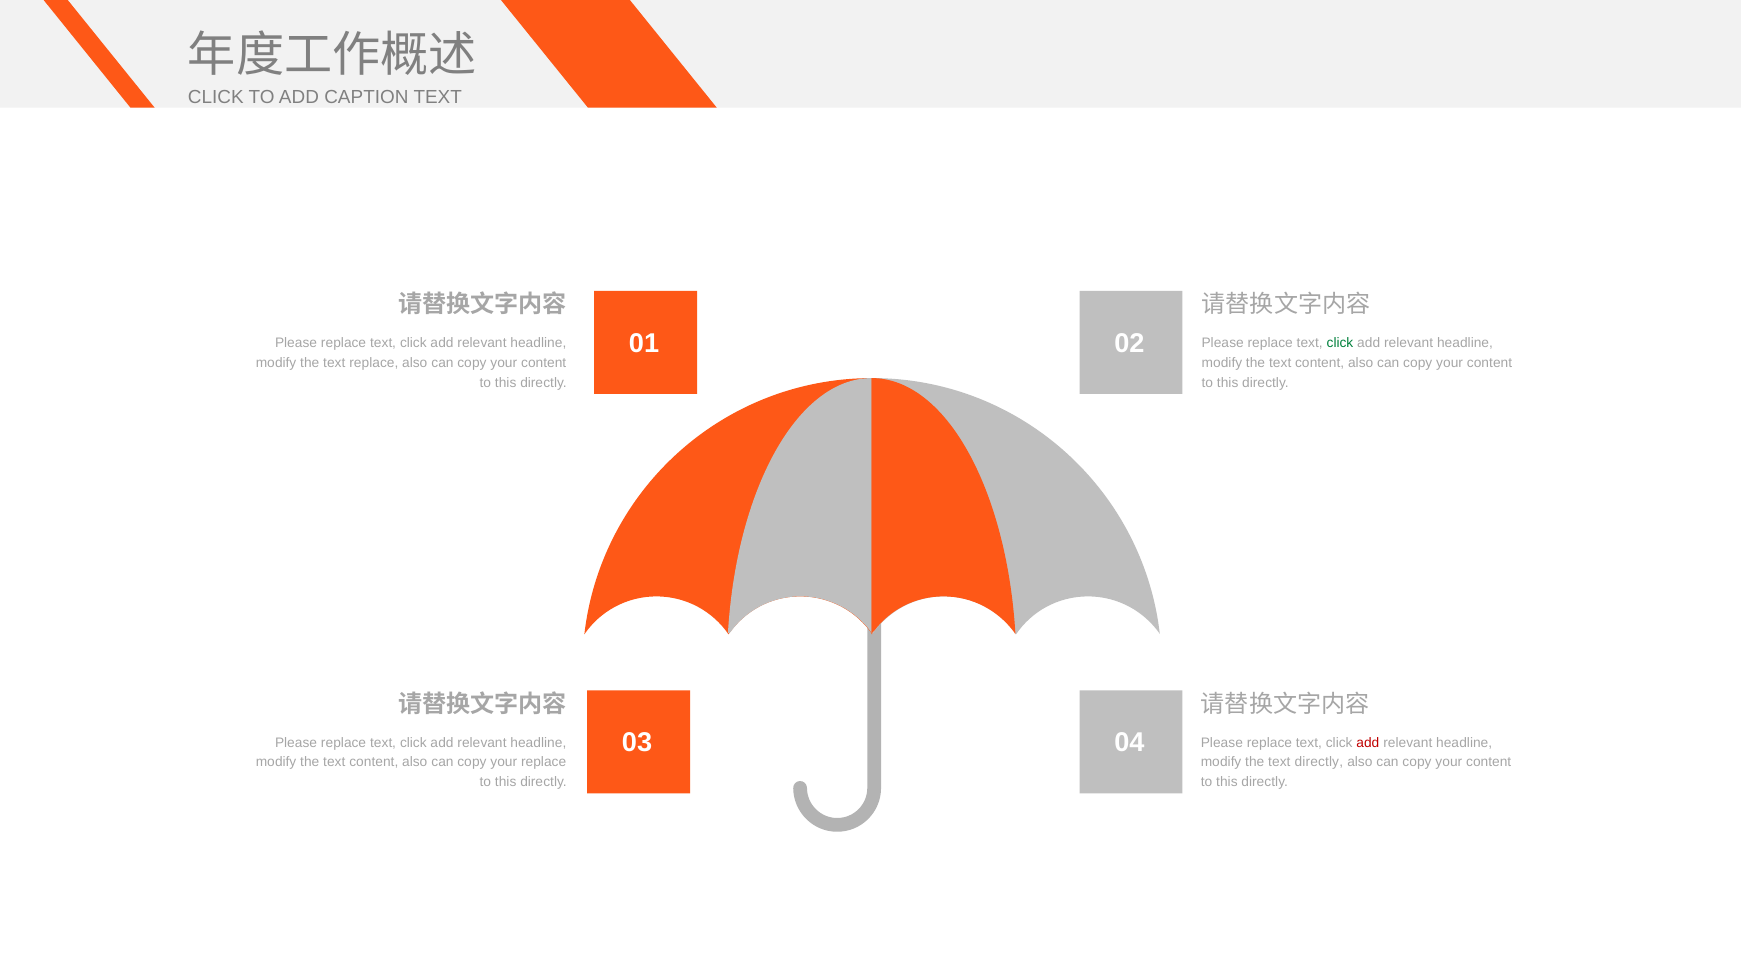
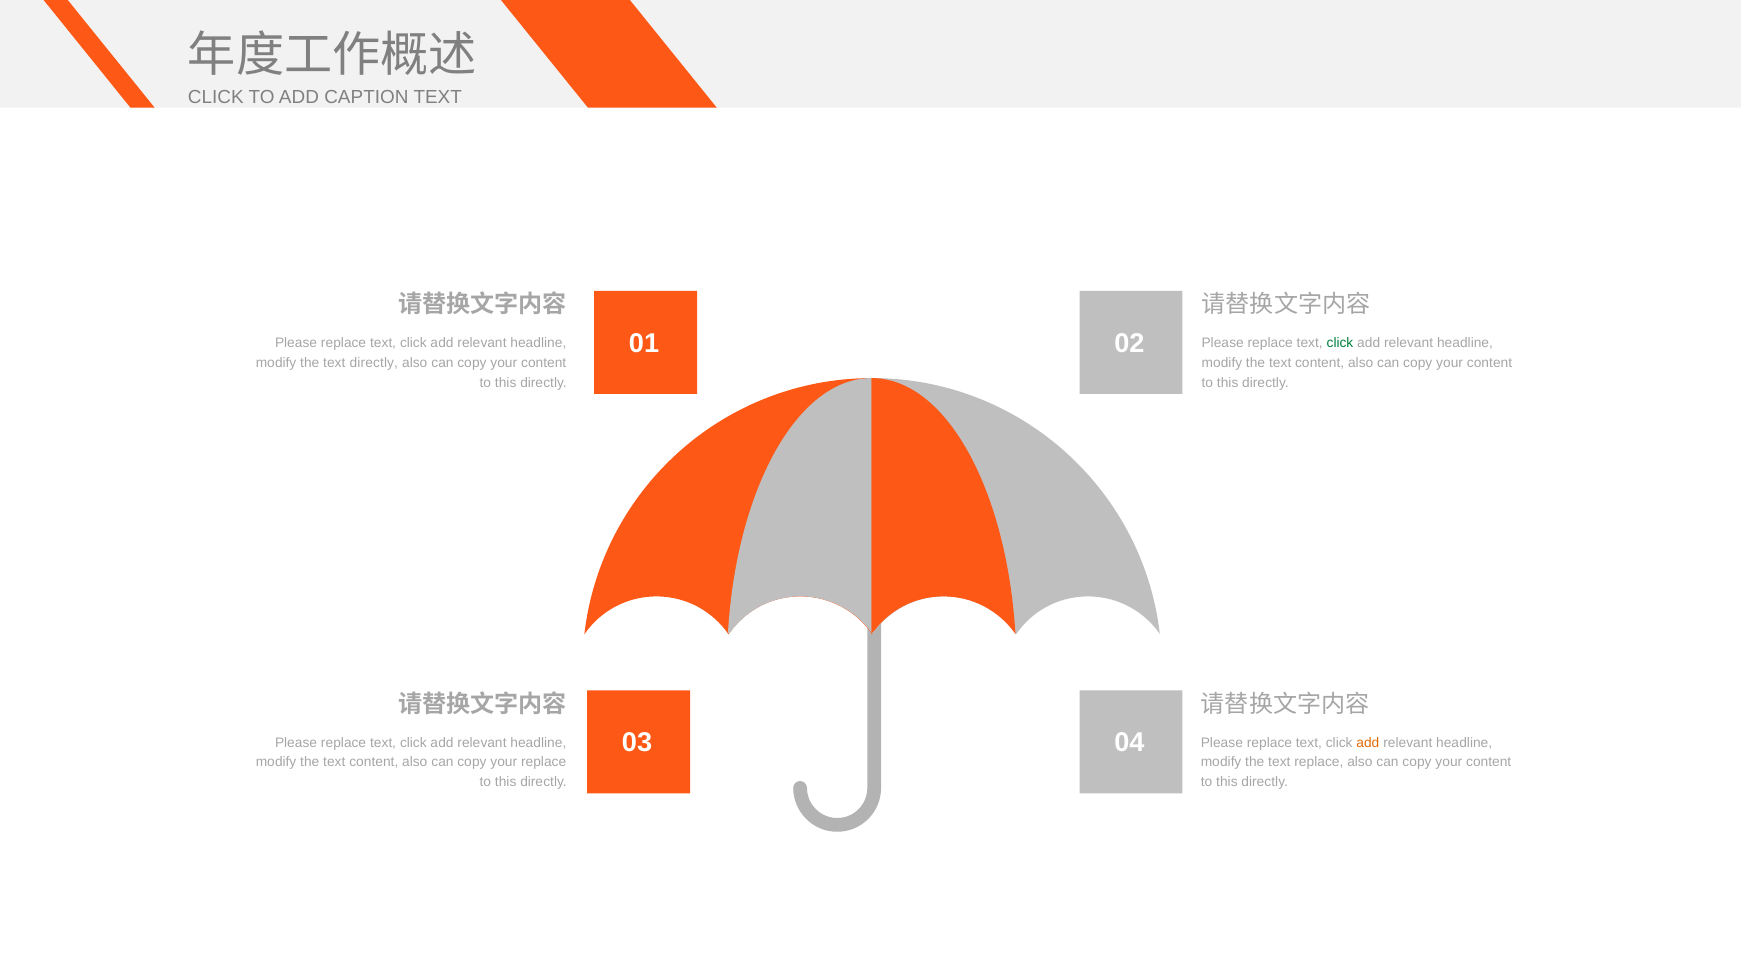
text replace: replace -> directly (374, 363)
add colour: red -> orange (1368, 743)
text directly: directly -> replace (1319, 763)
